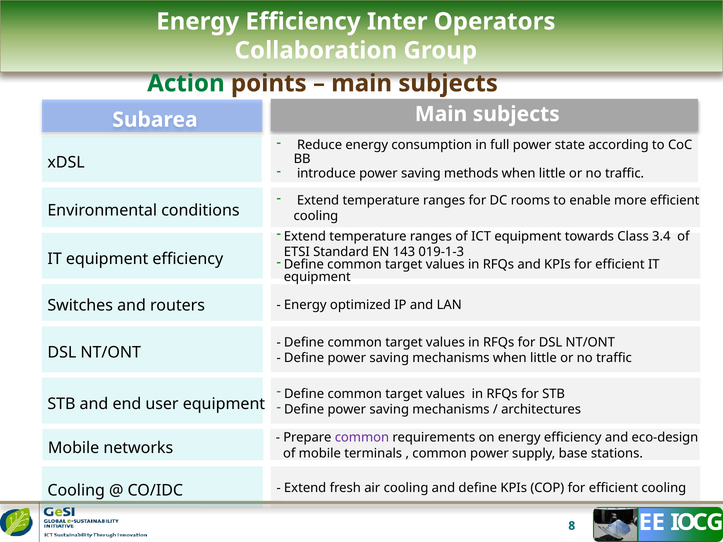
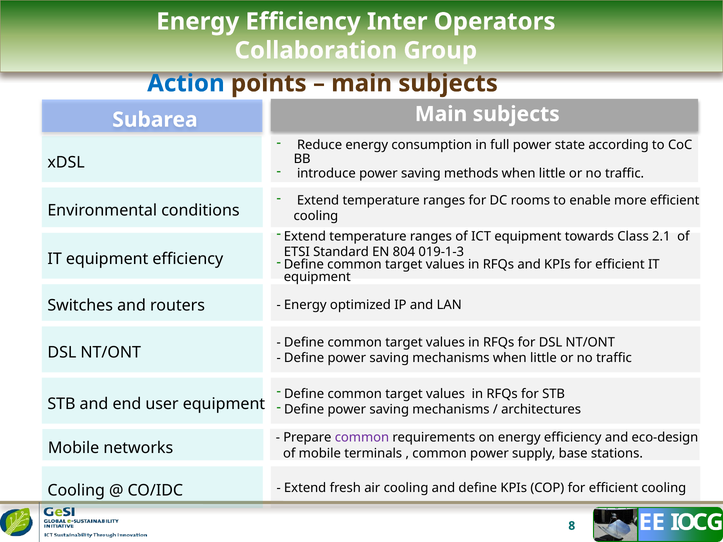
Action colour: green -> blue (186, 83)
3.4: 3.4 -> 2.1 (661, 236)
143: 143 -> 804 (404, 252)
